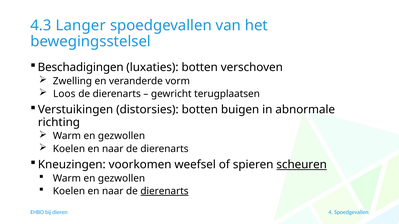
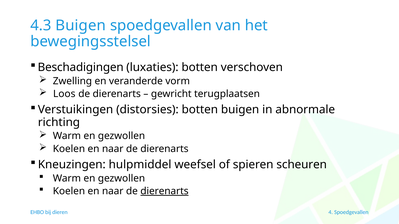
4.3 Langer: Langer -> Buigen (81, 25)
voorkomen: voorkomen -> hulpmiddel (140, 165)
scheuren underline: present -> none (302, 165)
